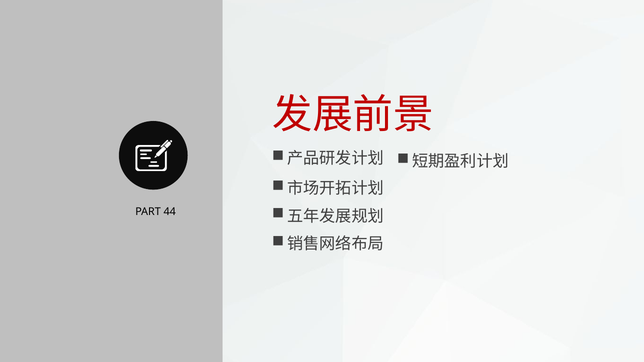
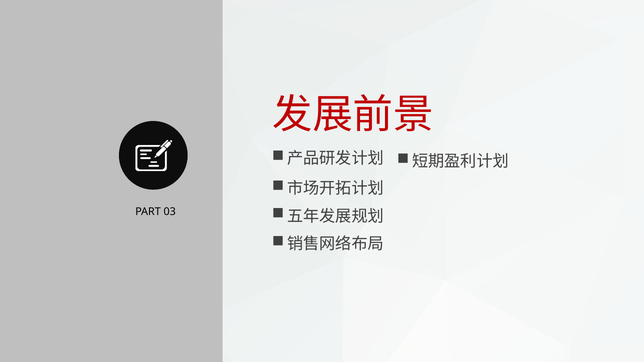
44: 44 -> 03 (170, 212)
